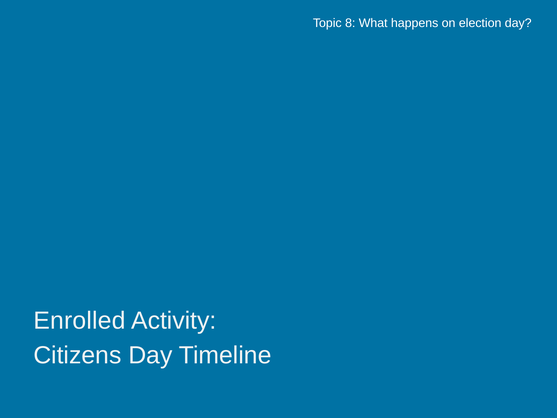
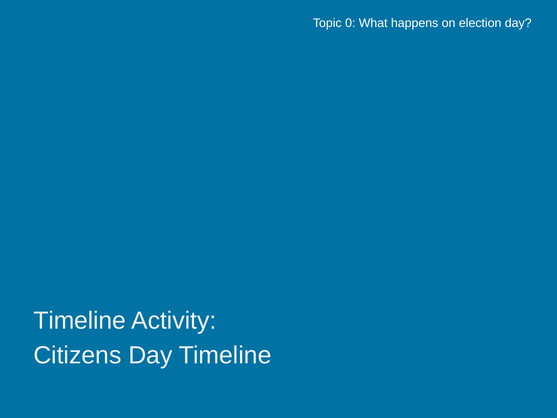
8: 8 -> 0 (350, 23)
Enrolled: Enrolled -> Timeline (80, 320)
